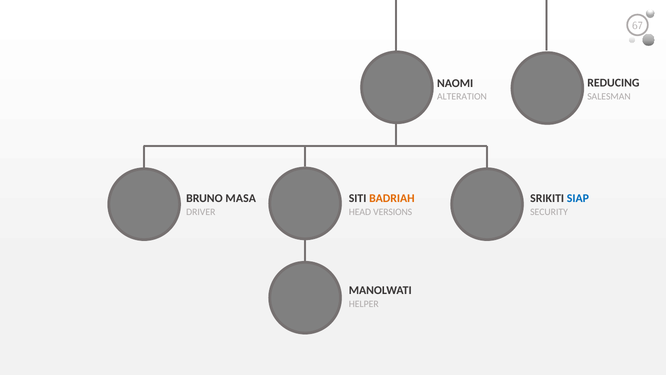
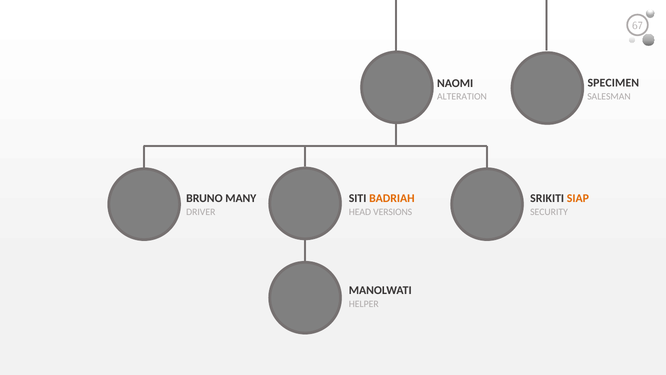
REDUCING: REDUCING -> SPECIMEN (613, 83)
MASA: MASA -> MANY (241, 198)
SIAP colour: blue -> orange (578, 198)
